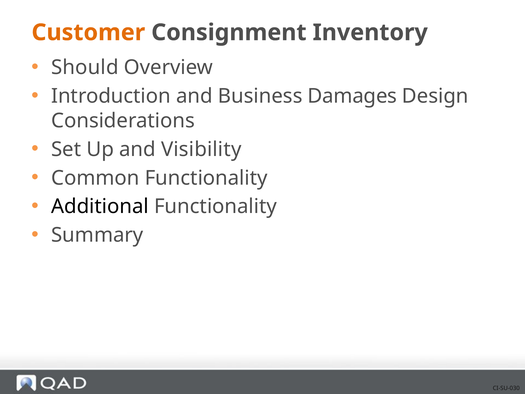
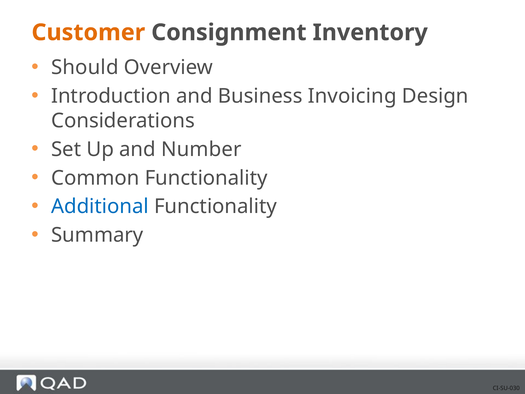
Damages: Damages -> Invoicing (352, 96)
Visibility: Visibility -> Number (201, 149)
Additional colour: black -> blue (100, 206)
